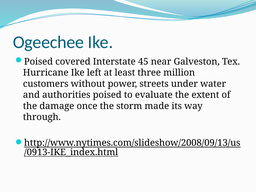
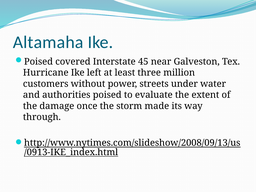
Ogeechee: Ogeechee -> Altamaha (48, 42)
